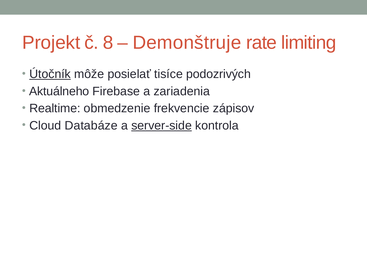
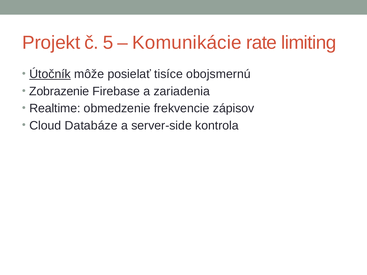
8: 8 -> 5 (108, 43)
Demonštruje: Demonštruje -> Komunikácie (187, 43)
podozrivých: podozrivých -> obojsmernú (218, 74)
Aktuálneho: Aktuálneho -> Zobrazenie (59, 91)
server-side underline: present -> none (162, 126)
